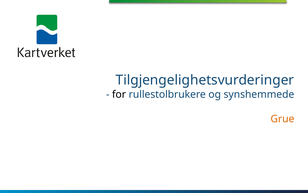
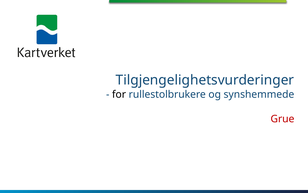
Grue colour: orange -> red (282, 119)
